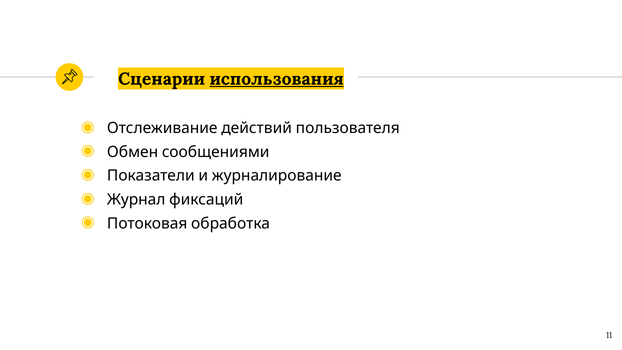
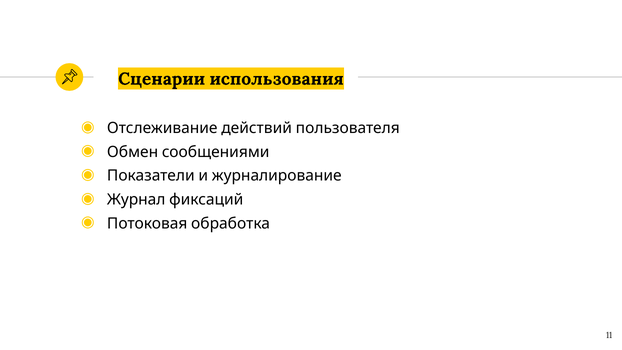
использования underline: present -> none (277, 79)
